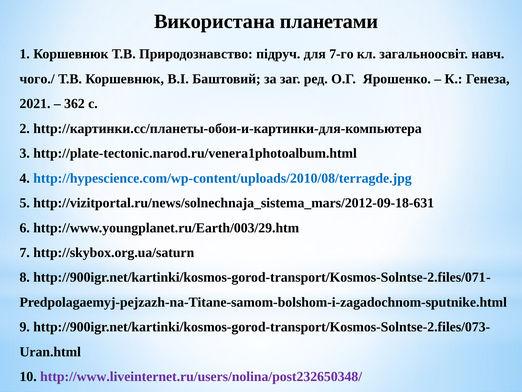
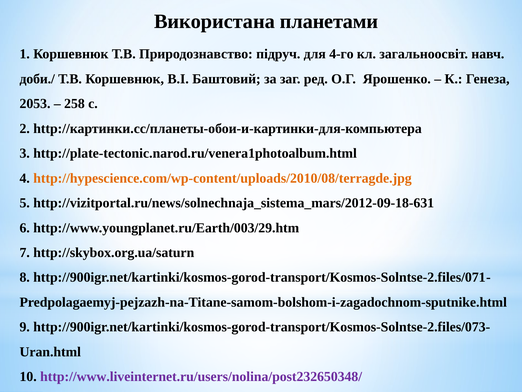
7-го: 7-го -> 4-го (341, 54)
чого./: чого./ -> доби./ (37, 79)
2021: 2021 -> 2053 (35, 104)
362: 362 -> 258 (74, 104)
http://hypescience.com/wp-content/uploads/2010/08/terragde.jpg colour: blue -> orange (222, 178)
